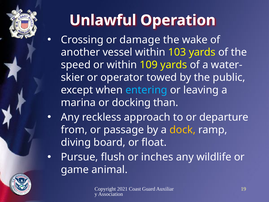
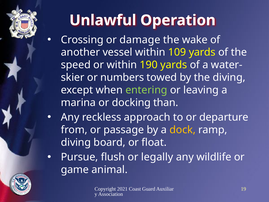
103: 103 -> 109 (177, 52)
109: 109 -> 190 (149, 65)
operator: operator -> numbers (122, 77)
the public: public -> diving (229, 77)
entering colour: light blue -> light green (146, 90)
inches: inches -> legally (157, 157)
